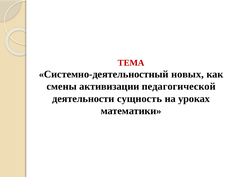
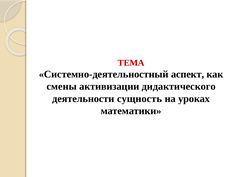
новых: новых -> аспект (188, 75)
педагогической: педагогической -> дидактического (179, 87)
